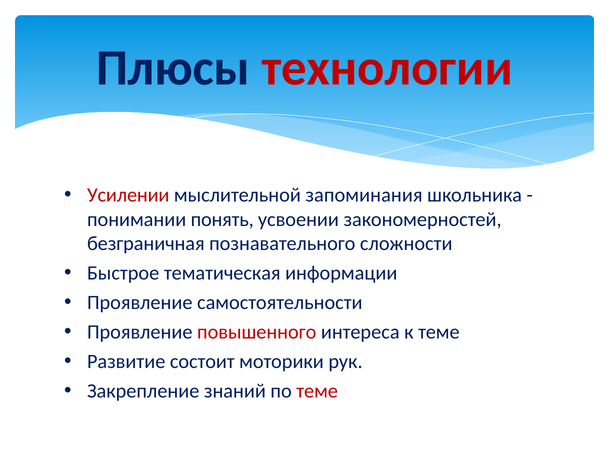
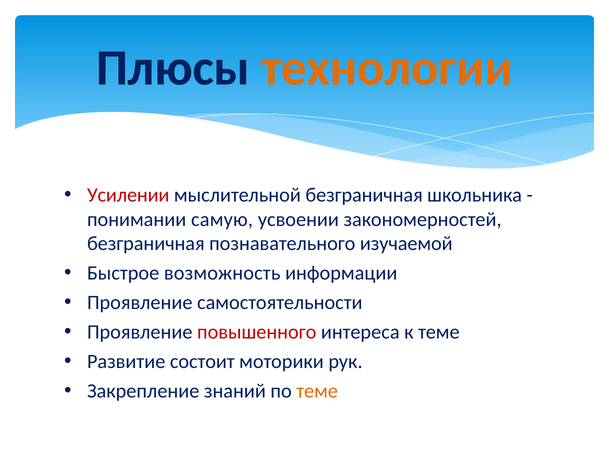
технологии colour: red -> orange (387, 68)
мыслительной запоминания: запоминания -> безграничная (364, 195)
понять: понять -> самую (222, 219)
сложности: сложности -> изучаемой (406, 244)
тематическая: тематическая -> возможность (222, 273)
теме colour: red -> orange (317, 391)
